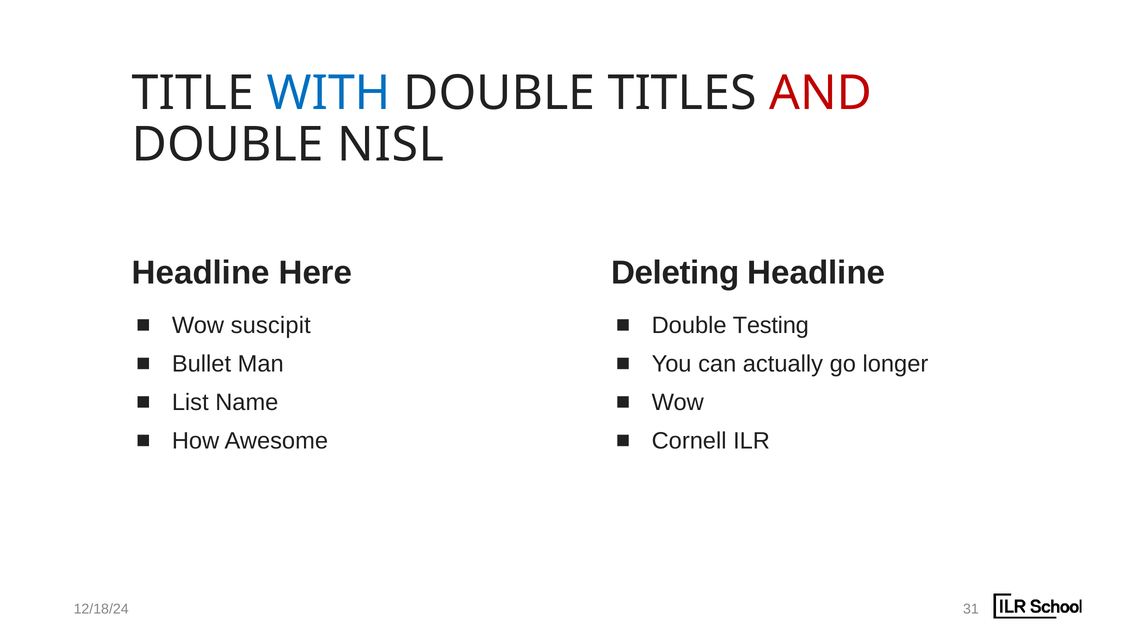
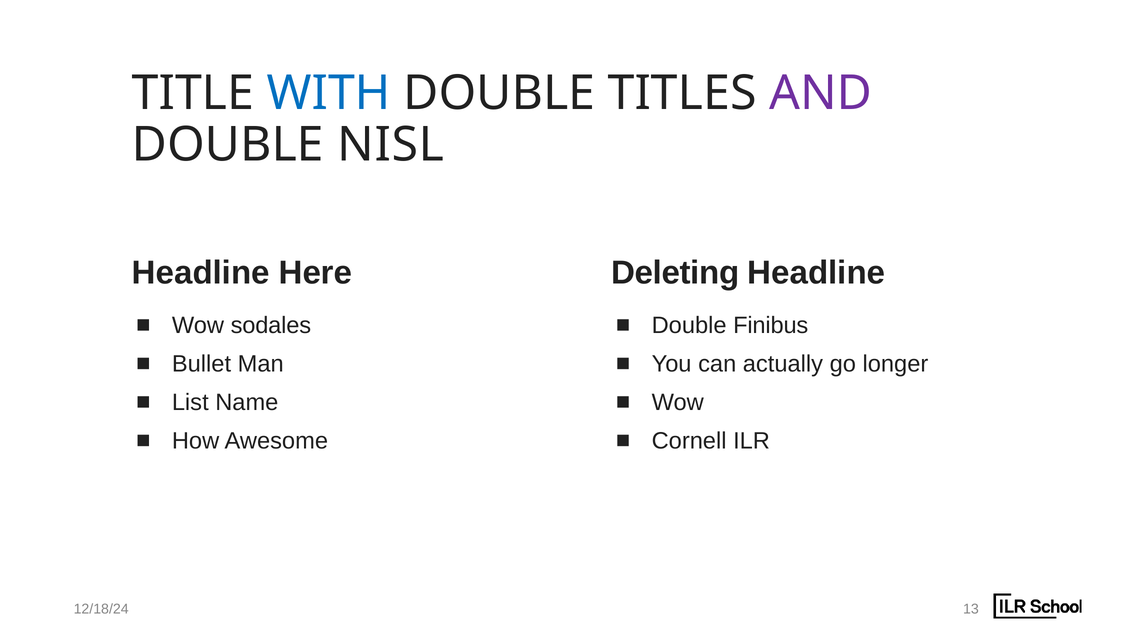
AND colour: red -> purple (821, 93)
suscipit: suscipit -> sodales (271, 325)
Testing: Testing -> Finibus (771, 325)
31: 31 -> 13 (971, 610)
